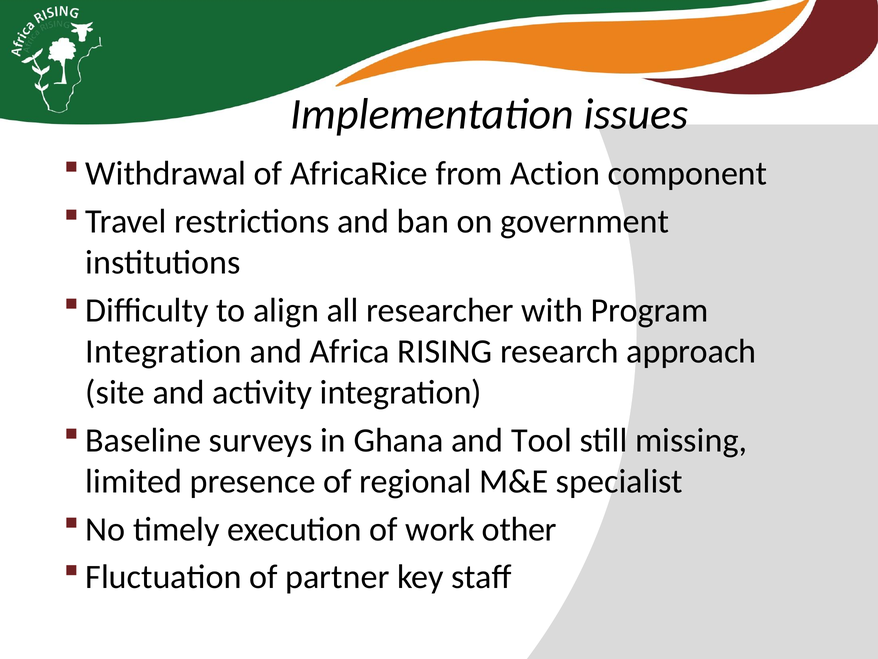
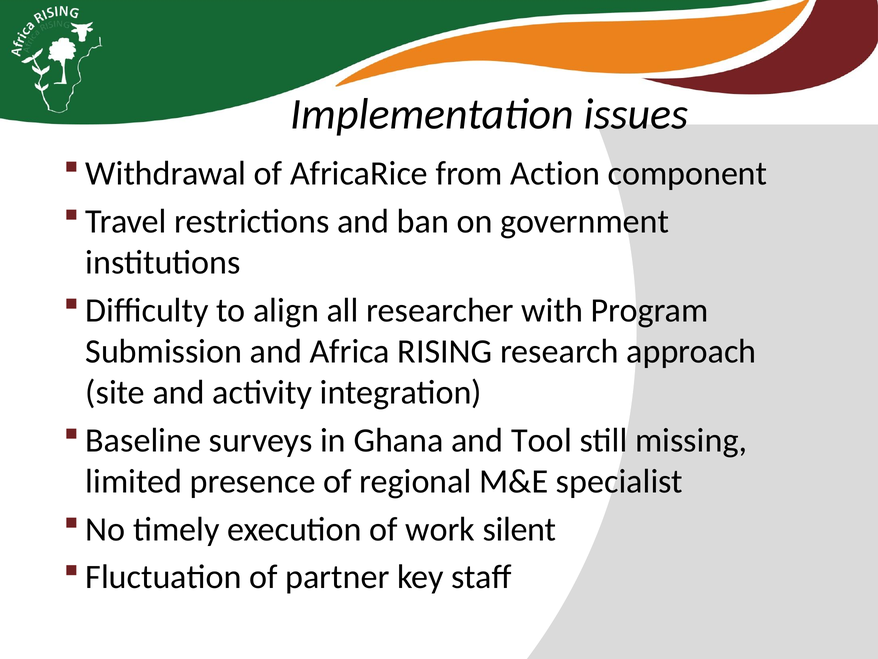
Integration: Integration -> Submission (164, 351)
other: other -> silent (519, 529)
